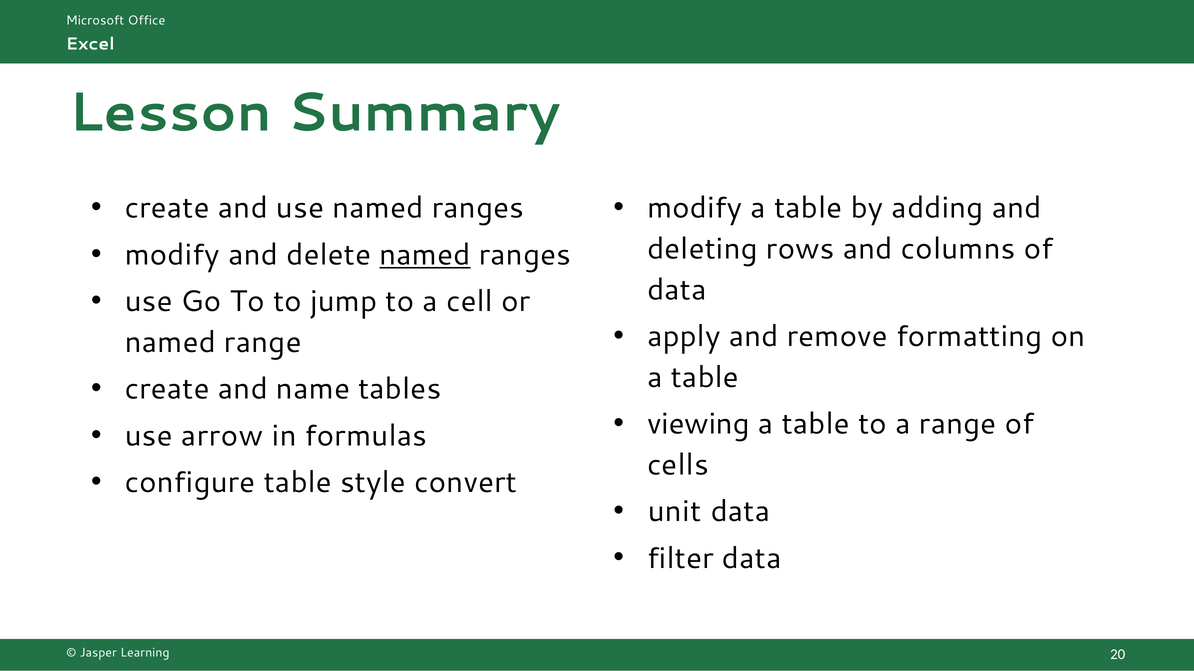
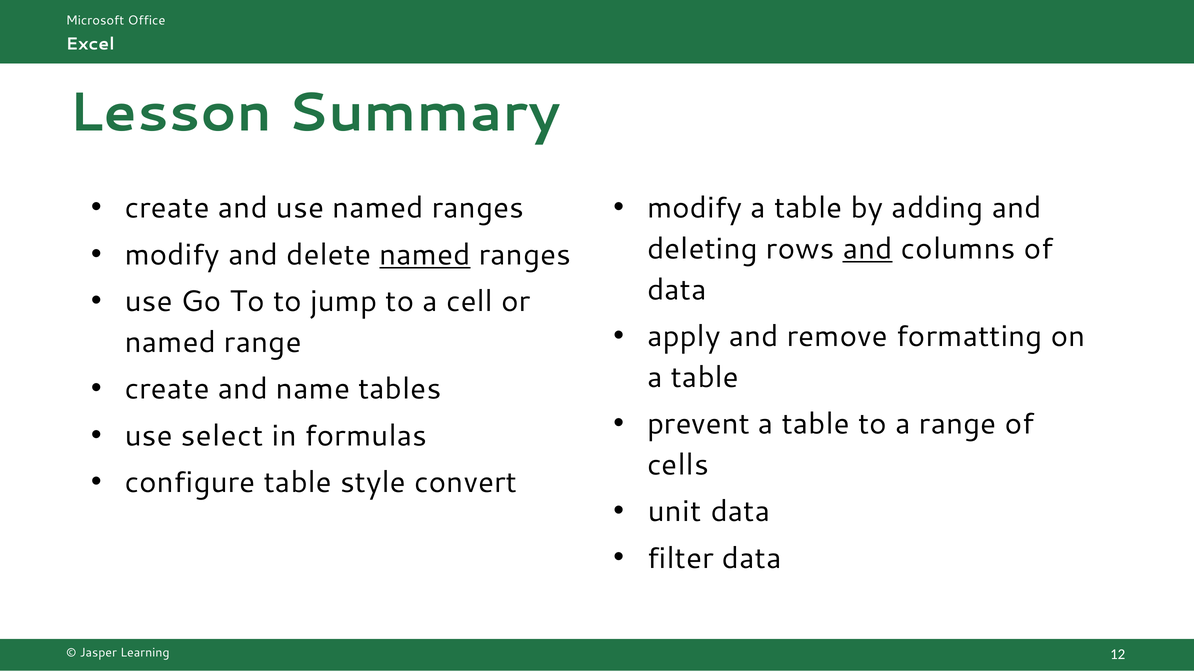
and underline: none -> present (868, 249)
viewing: viewing -> prevent (698, 424)
arrow: arrow -> select (222, 436)
20: 20 -> 12 (1118, 655)
